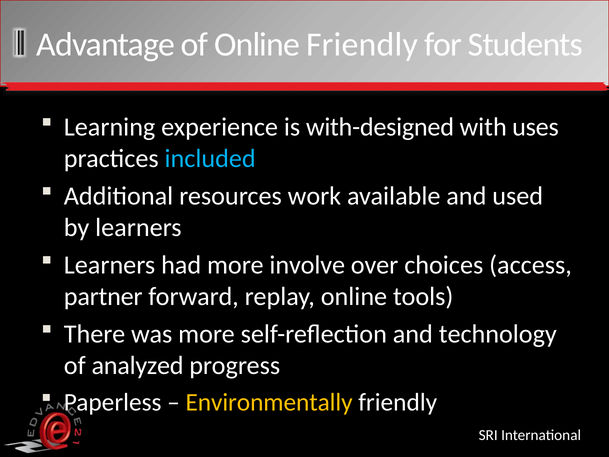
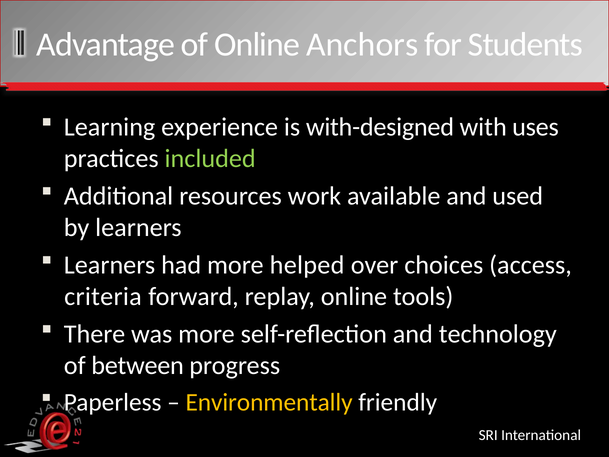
Online Friendly: Friendly -> Anchors (362, 45)
included colour: light blue -> light green (210, 159)
involve: involve -> helped (307, 265)
partner: partner -> criteria (103, 296)
analyzed: analyzed -> between (138, 365)
